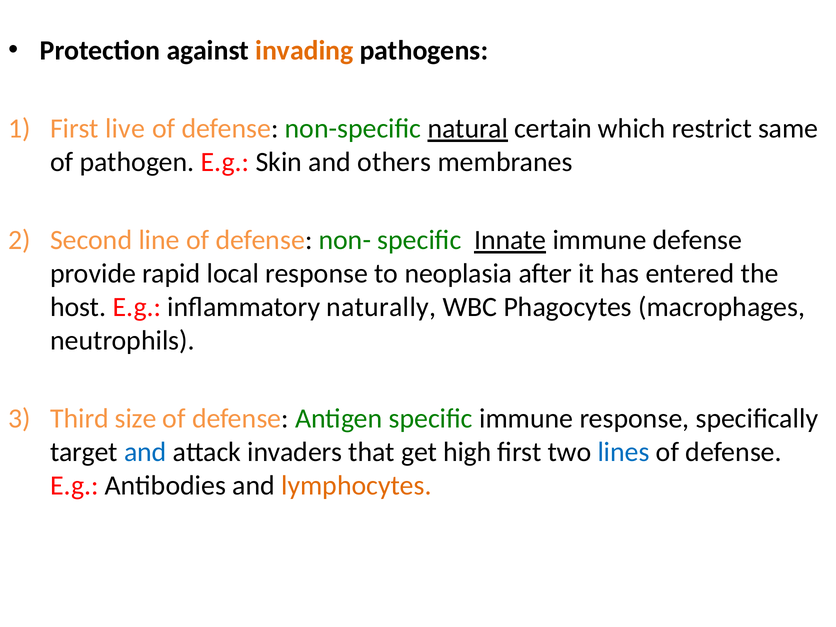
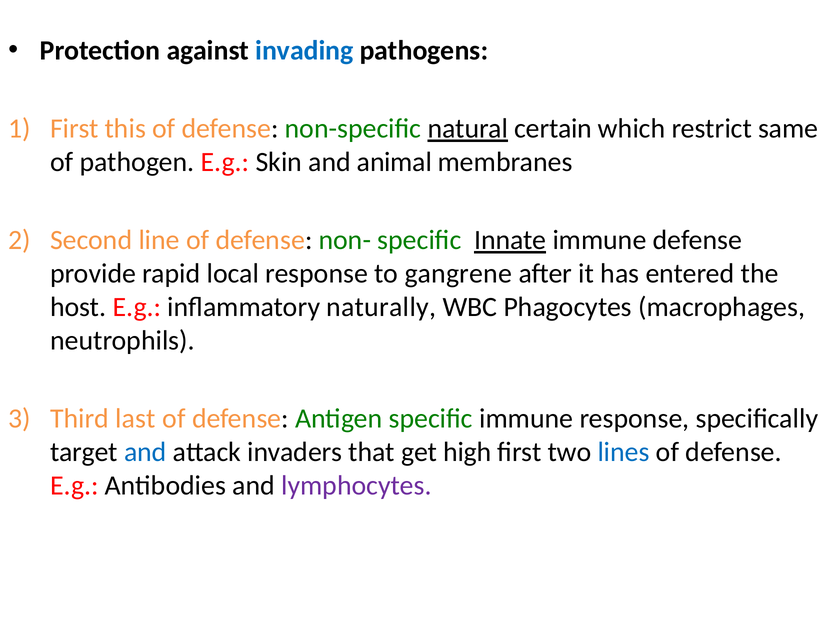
invading colour: orange -> blue (304, 51)
live: live -> this (125, 129)
others: others -> animal (394, 162)
neoplasia: neoplasia -> gangrene (458, 274)
size: size -> last (135, 419)
lymphocytes colour: orange -> purple (356, 485)
